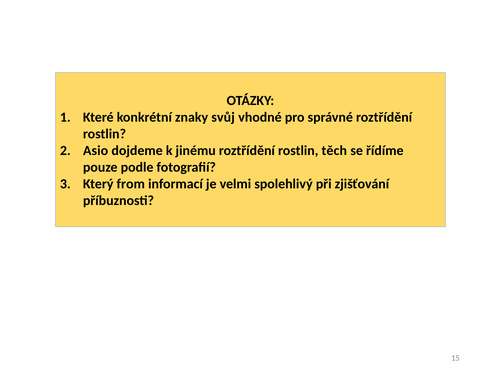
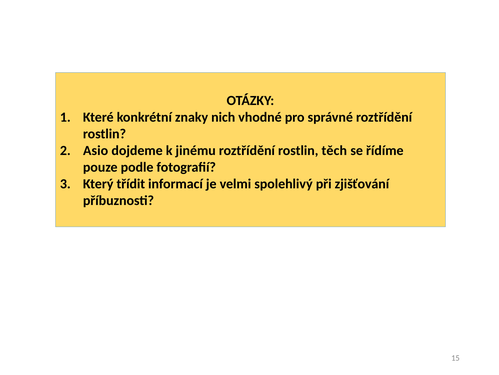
svůj: svůj -> nich (223, 117)
from: from -> třídit (131, 184)
